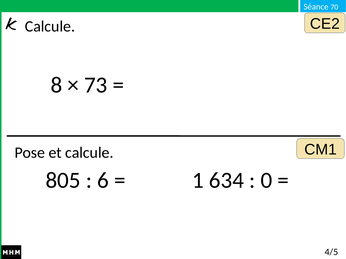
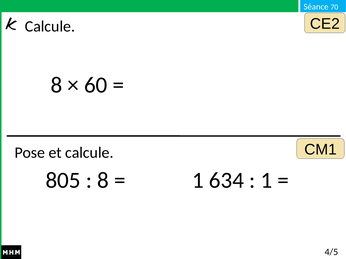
73: 73 -> 60 (96, 85)
6: 6 -> 8 (103, 181)
0: 0 -> 1 (266, 181)
